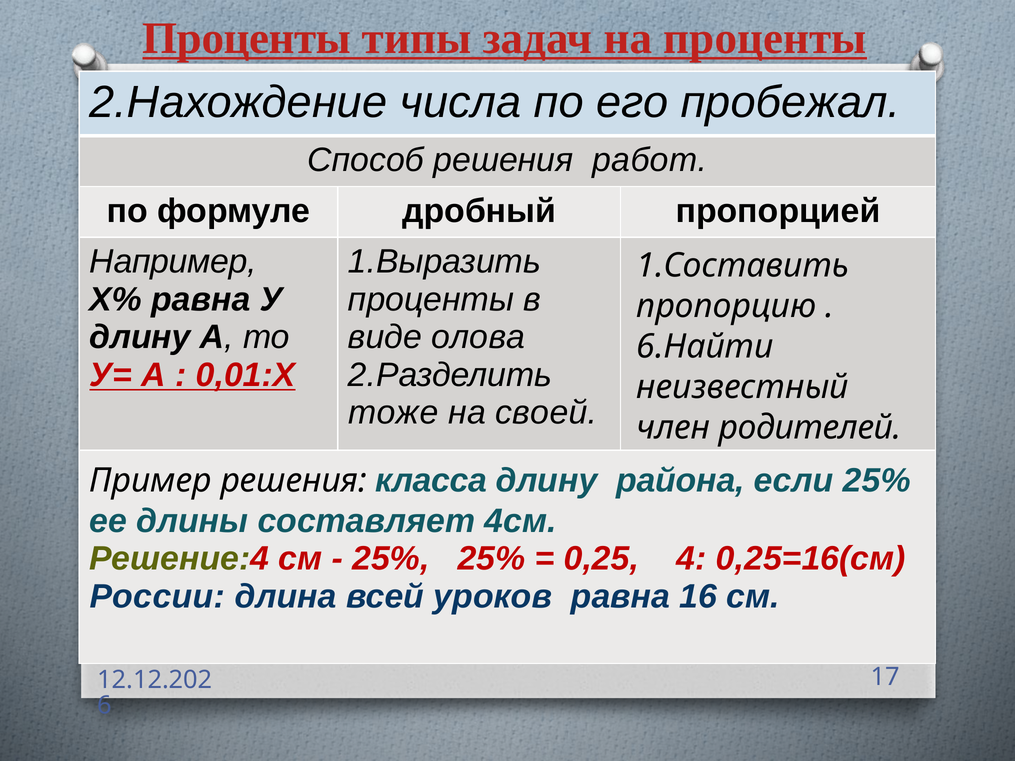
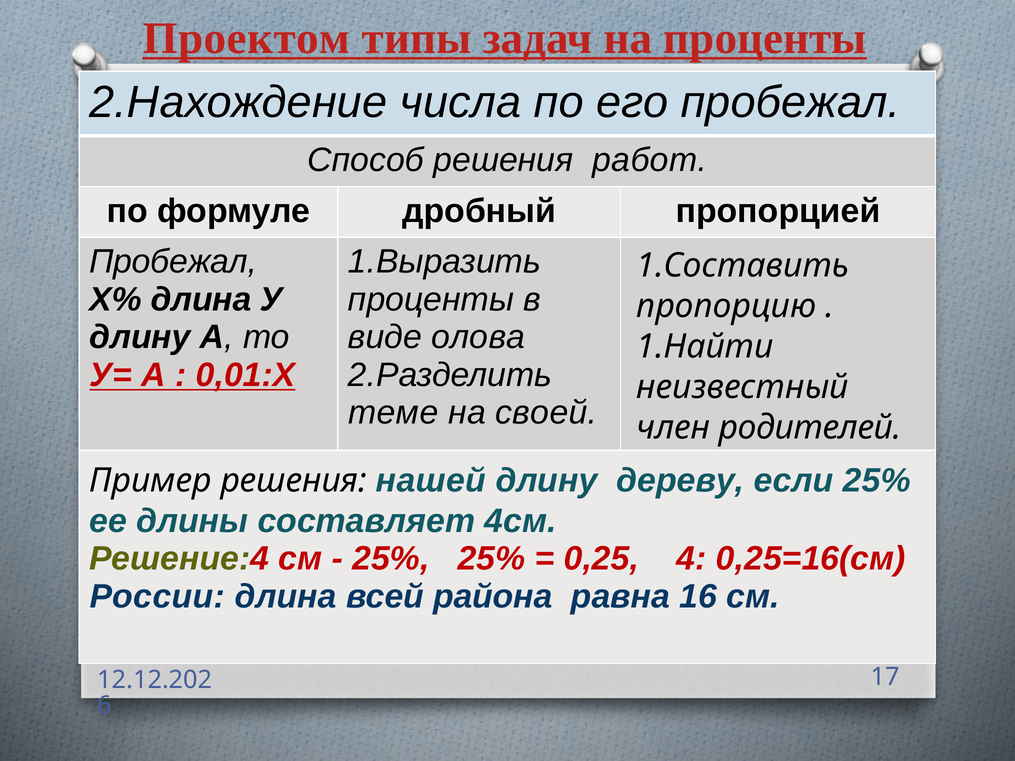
Проценты: Проценты -> Проектом (246, 38)
Например: Например -> Пробежал (173, 262)
Х% равна: равна -> длина (201, 300)
6.Найти: 6.Найти -> 1.Найти (705, 347)
тоже: тоже -> теме (393, 413)
класса: класса -> нашей (431, 481)
района: района -> дереву (680, 481)
уроков: уроков -> района (493, 597)
